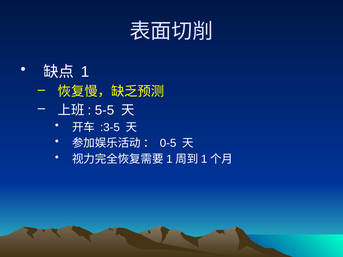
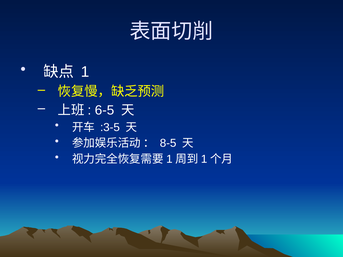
5-5: 5-5 -> 6-5 (105, 110)
0-5: 0-5 -> 8-5 (168, 143)
